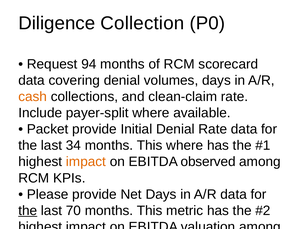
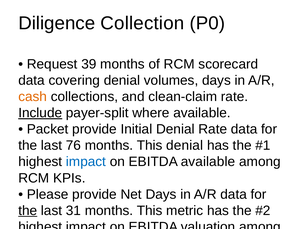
94: 94 -> 39 (89, 64)
Include underline: none -> present (40, 113)
34: 34 -> 76 (73, 146)
This where: where -> denial (185, 146)
impact colour: orange -> blue (86, 162)
EBITDA observed: observed -> available (208, 162)
70: 70 -> 31 (73, 211)
